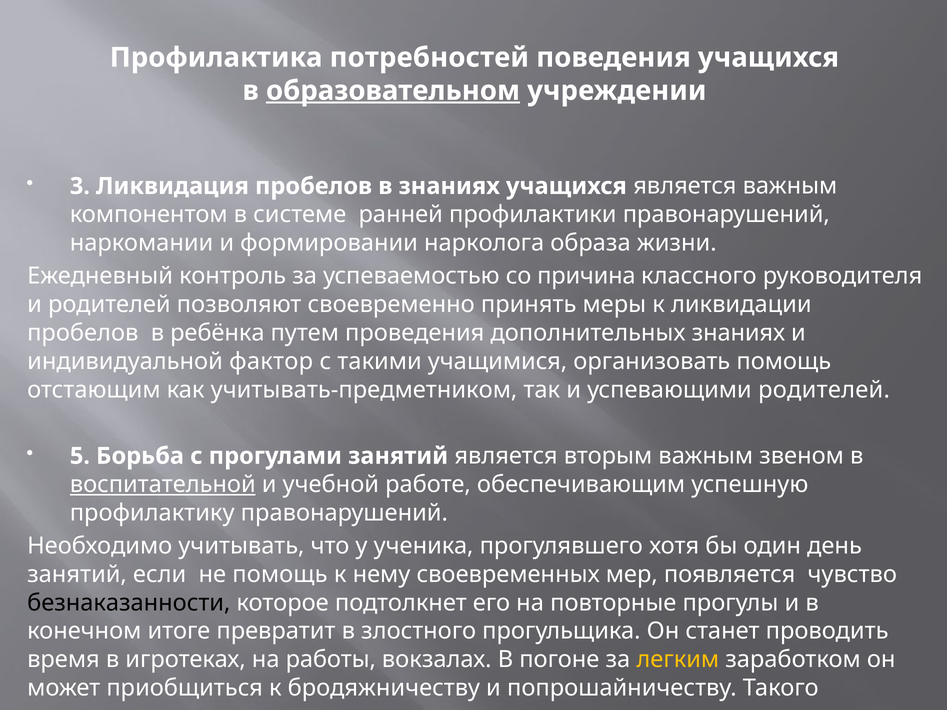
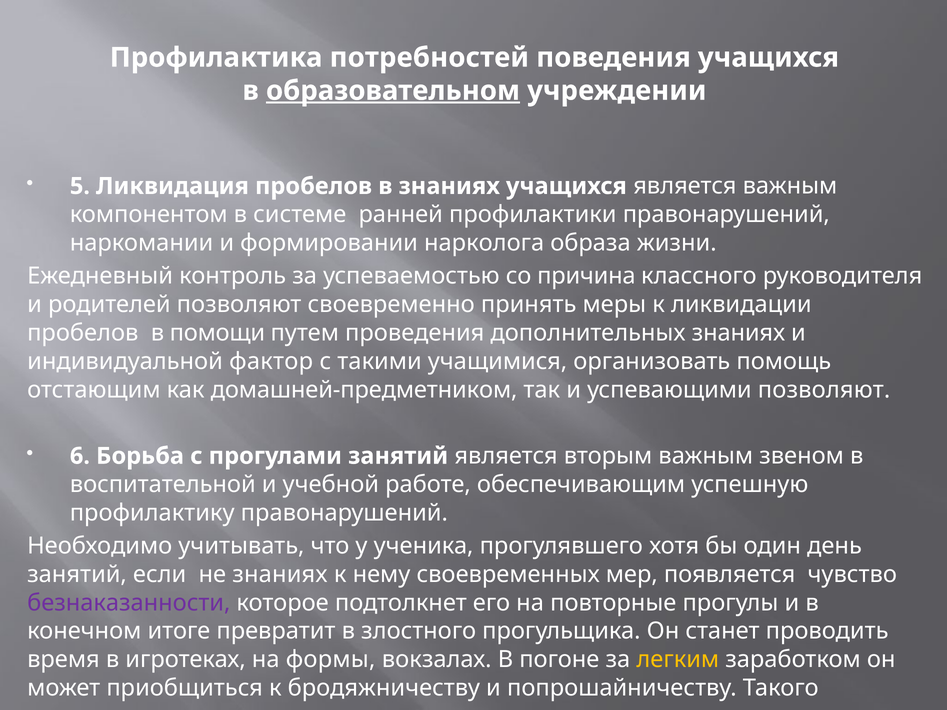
3: 3 -> 5 (80, 186)
ребёнка: ребёнка -> помощи (217, 333)
учитывать-предметником: учитывать-предметником -> домашней-предметником (364, 390)
успевающими родителей: родителей -> позволяют (824, 390)
5: 5 -> 6 (80, 456)
воспитательной underline: present -> none (163, 485)
не помощь: помощь -> знаниях (280, 575)
безнаказанности colour: black -> purple (129, 603)
работы: работы -> формы (331, 660)
